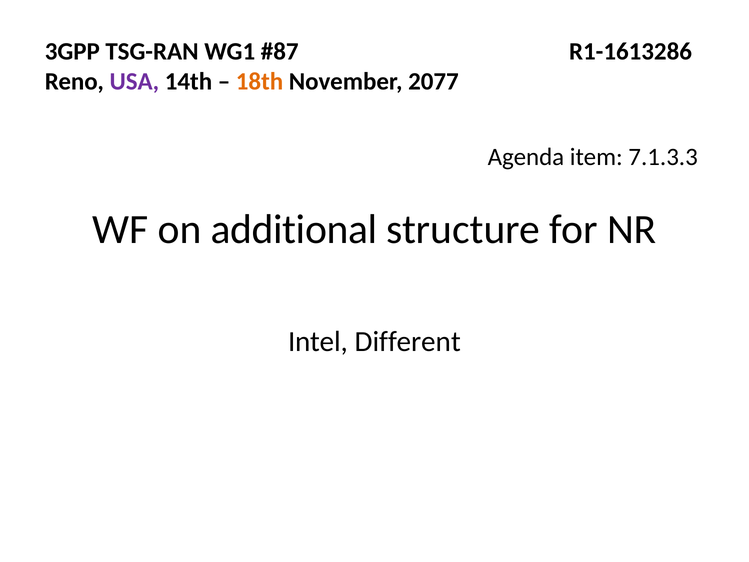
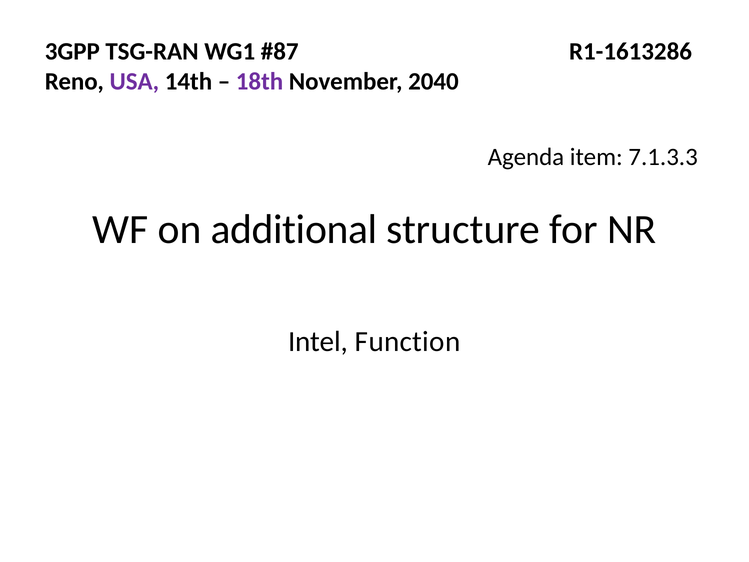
18th colour: orange -> purple (260, 82)
2077: 2077 -> 2040 (433, 82)
Different: Different -> Function (408, 342)
